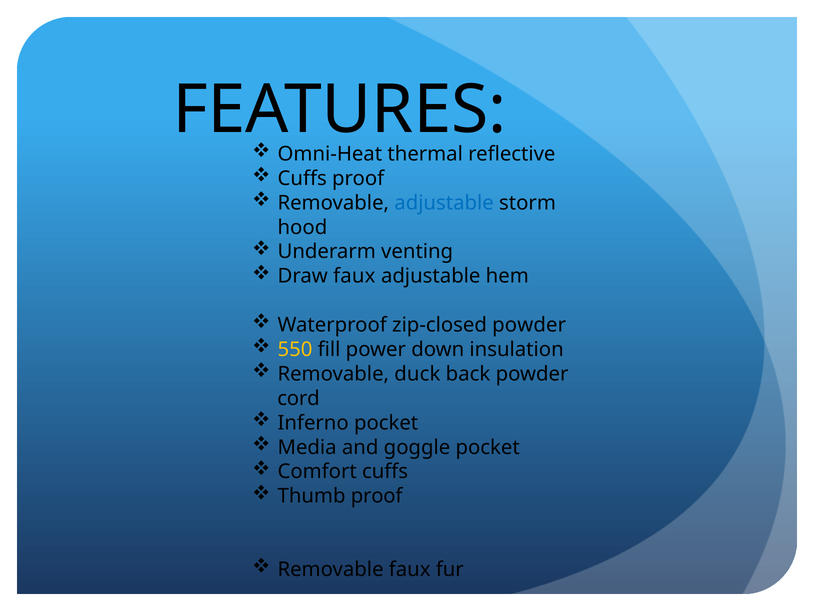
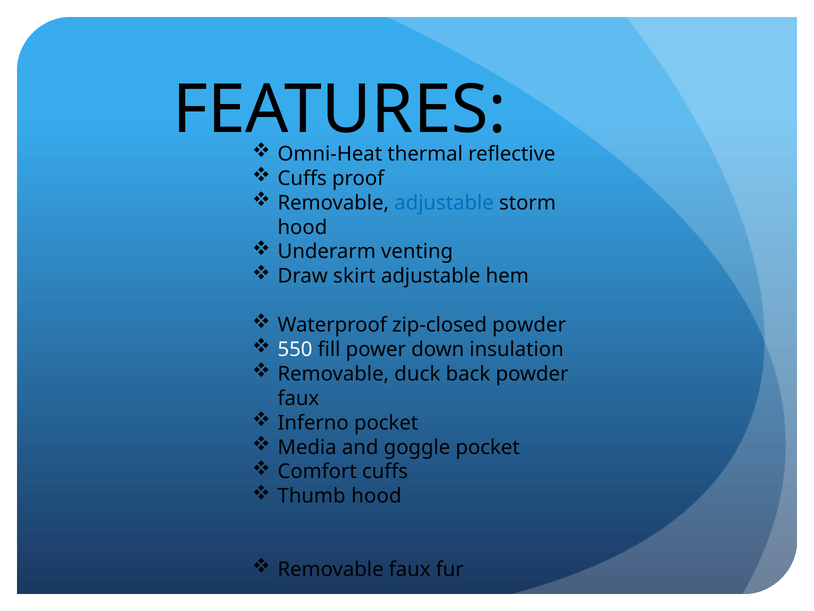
Draw faux: faux -> skirt (354, 276)
550 colour: yellow -> white (295, 349)
cord: cord -> faux (298, 398)
Thumb proof: proof -> hood (376, 496)
